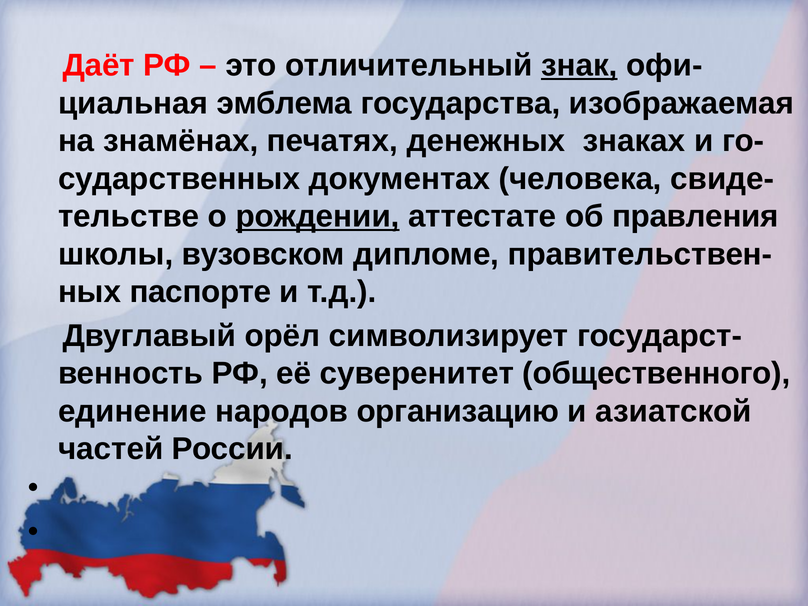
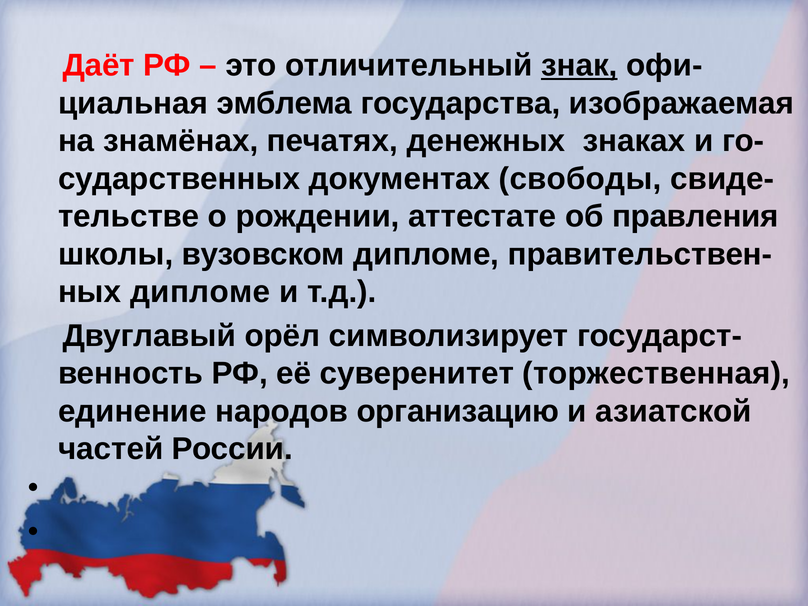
человека: человека -> свободы (580, 179)
рождении underline: present -> none (318, 216)
паспорте: паспорте -> дипломе (200, 292)
общественного: общественного -> торжественная (656, 374)
